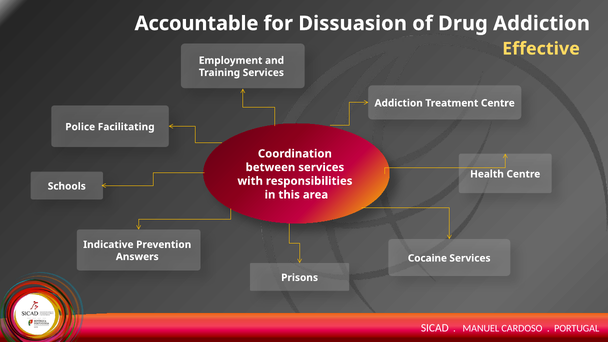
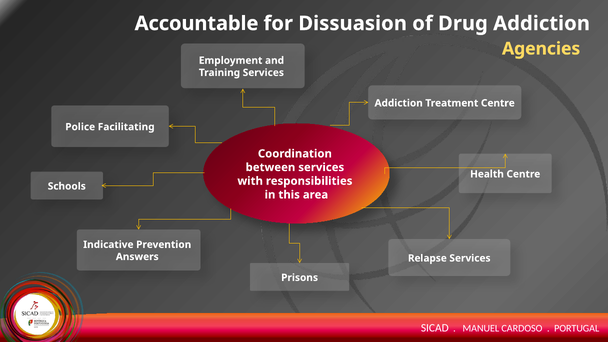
Effective: Effective -> Agencies (541, 49)
Cocaine: Cocaine -> Relapse (427, 258)
